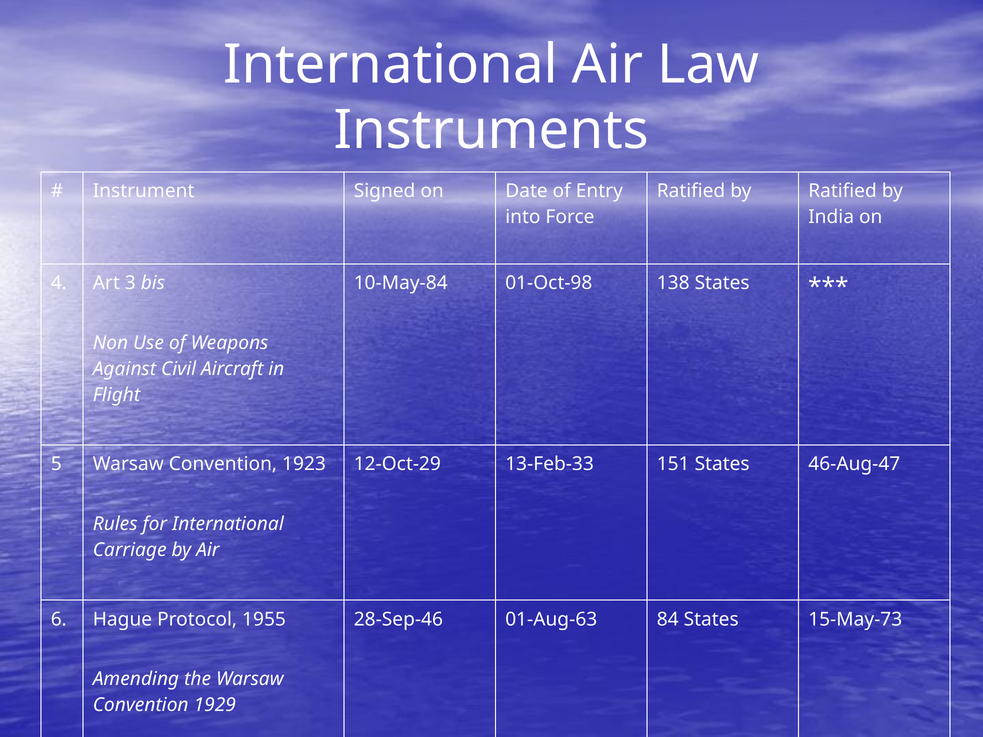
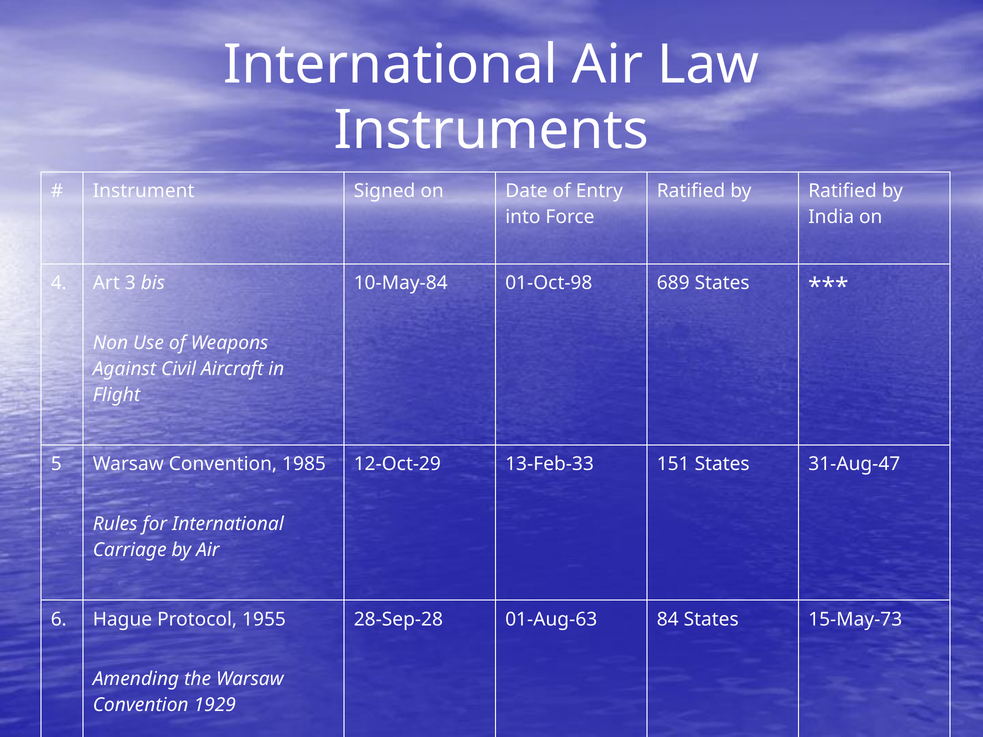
138: 138 -> 689 (673, 283)
1923: 1923 -> 1985 (304, 464)
46-Aug-47: 46-Aug-47 -> 31-Aug-47 (854, 464)
28-Sep-46: 28-Sep-46 -> 28-Sep-28 (398, 619)
